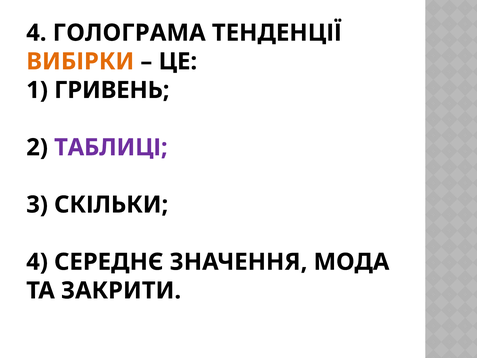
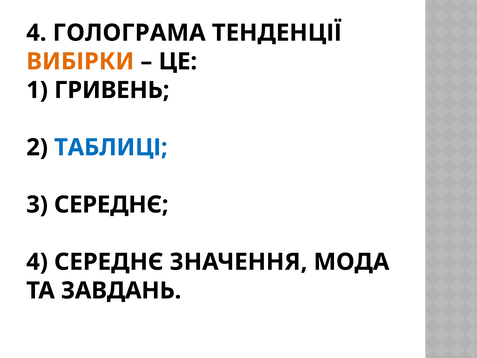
ТАБЛИЦІ colour: purple -> blue (111, 147)
3 СКІЛЬКИ: СКІЛЬКИ -> СЕРЕДНЄ (111, 205)
ЗАКРИТИ: ЗАКРИТИ -> ЗАВДАНЬ (121, 290)
